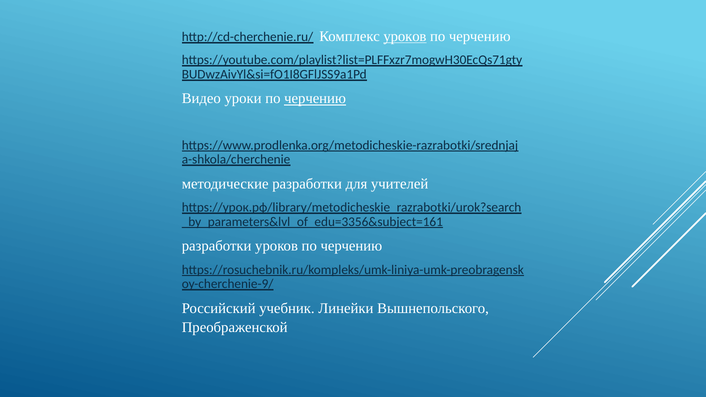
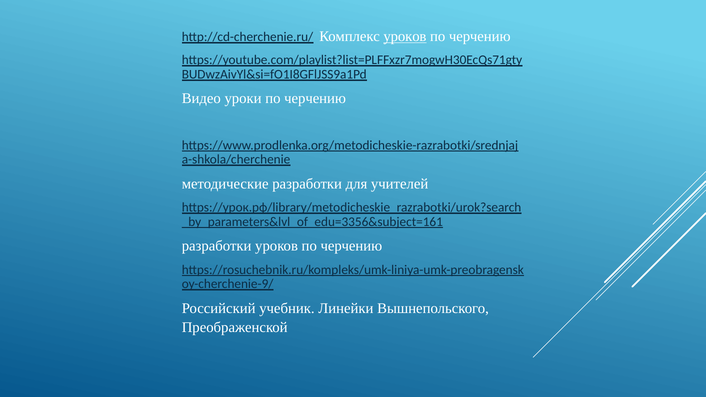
черчению underline: present -> none (315, 99)
